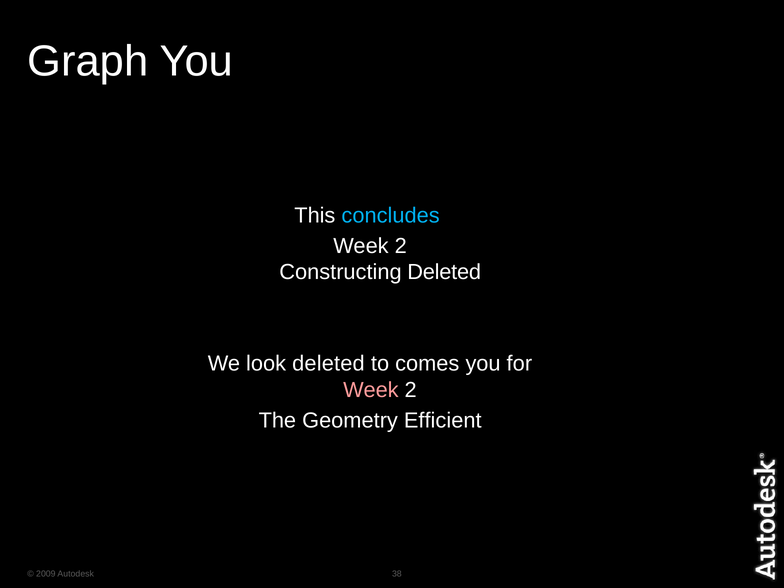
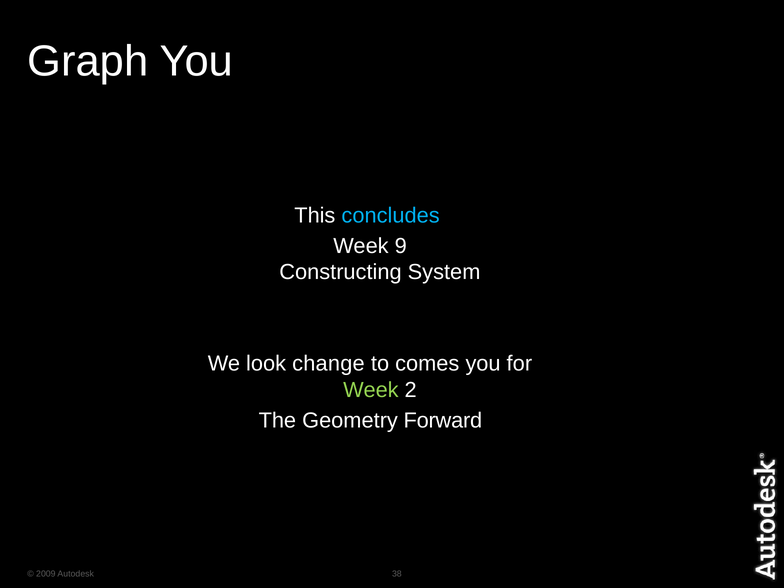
2: 2 -> 9 (401, 246)
Constructing Deleted: Deleted -> System (444, 272)
look deleted: deleted -> change (328, 364)
Week colour: pink -> light green (371, 390)
Efficient: Efficient -> Forward (443, 420)
